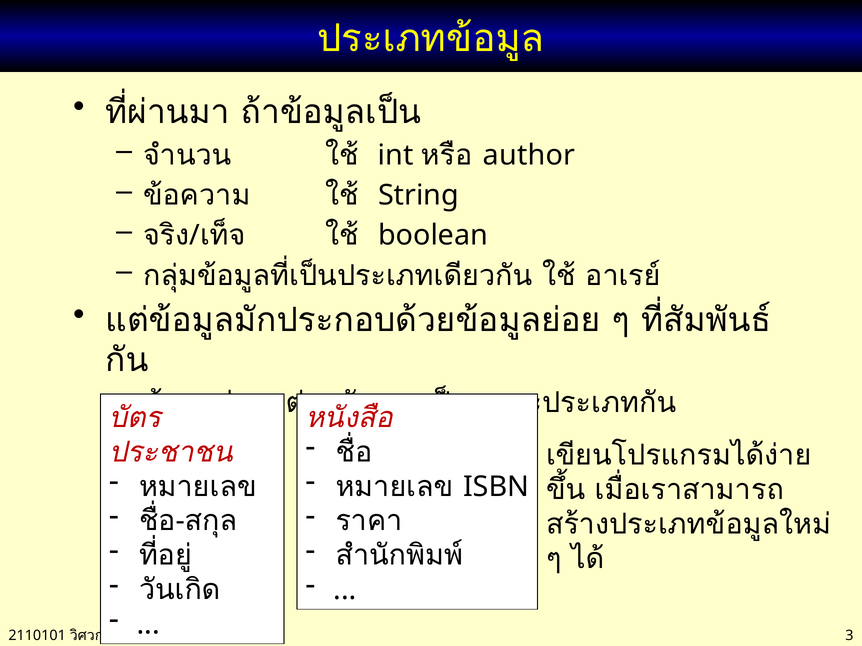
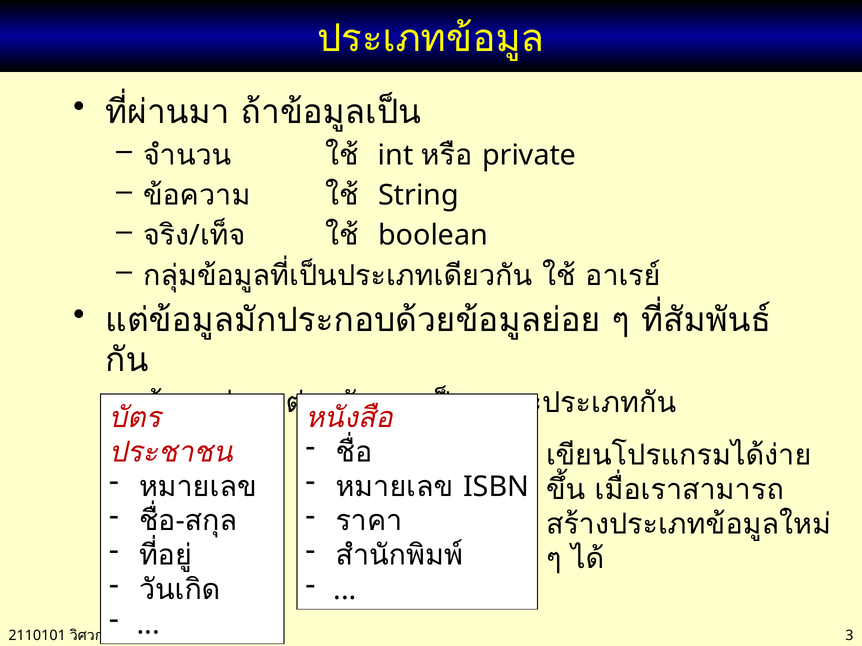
author: author -> private (529, 155)
